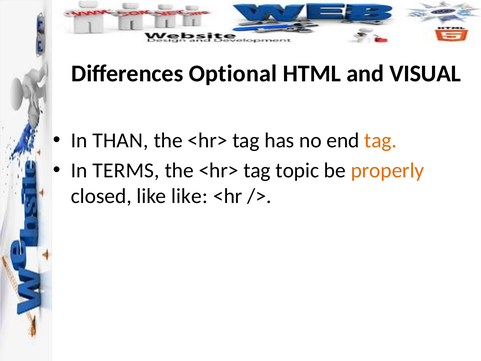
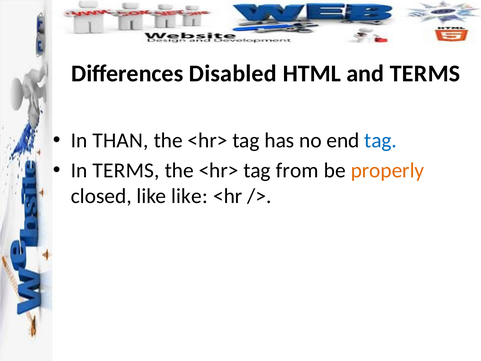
Optional: Optional -> Disabled (233, 74)
and VISUAL: VISUAL -> TERMS (425, 74)
tag colour: orange -> blue (381, 141)
topic: topic -> from (297, 170)
